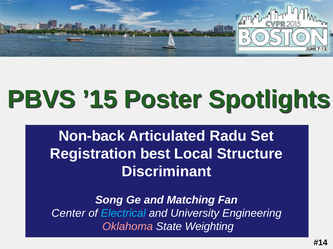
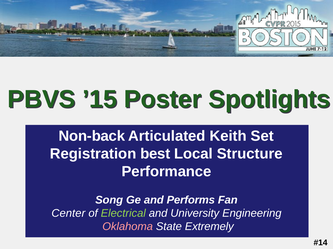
Radu: Radu -> Keith (228, 136)
Discriminant: Discriminant -> Performance (166, 172)
Matching: Matching -> Performs (191, 201)
Electrical colour: light blue -> light green (123, 214)
Weighting: Weighting -> Extremely (209, 227)
